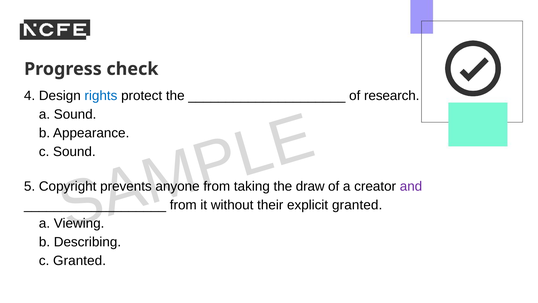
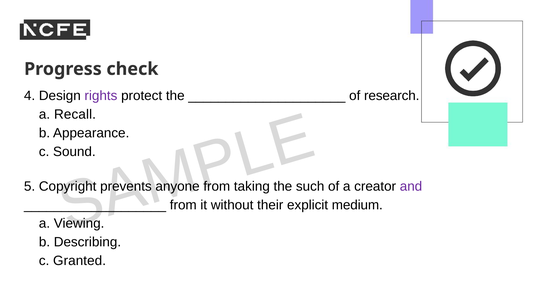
rights colour: blue -> purple (101, 96)
a Sound: Sound -> Recall (75, 114)
draw: draw -> such (310, 186)
explicit granted: granted -> medium (357, 205)
